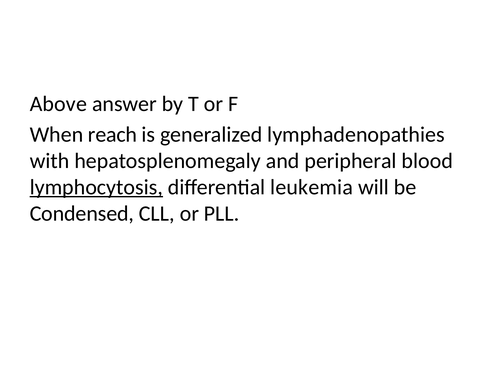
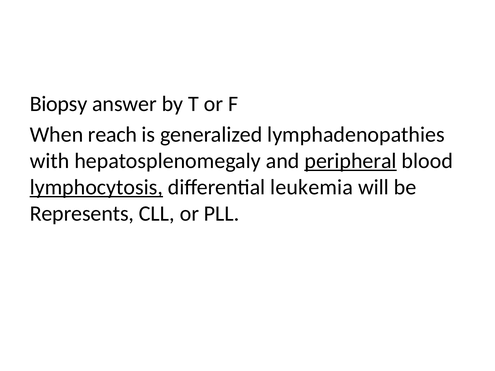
Above: Above -> Biopsy (59, 104)
peripheral underline: none -> present (351, 161)
Condensed: Condensed -> Represents (82, 214)
